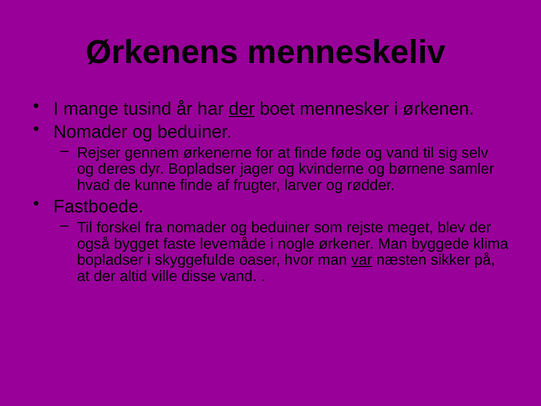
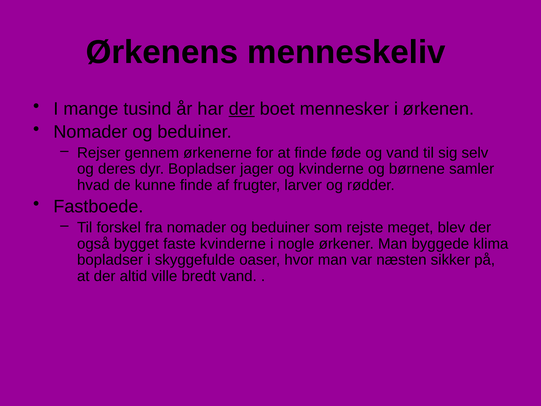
faste levemåde: levemåde -> kvinderne (233, 244)
var underline: present -> none (362, 260)
disse: disse -> bredt (199, 276)
